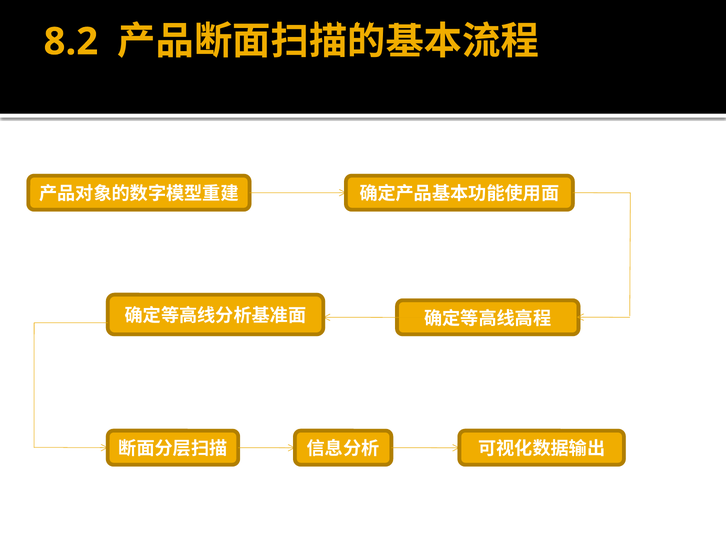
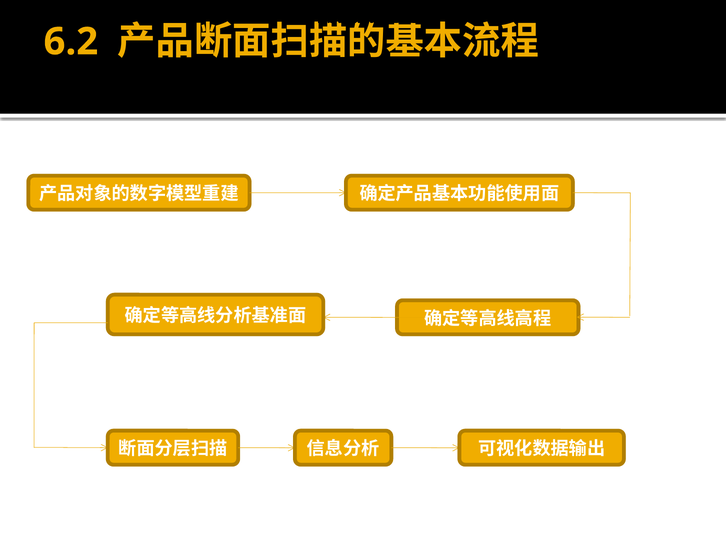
8.2: 8.2 -> 6.2 (71, 42)
